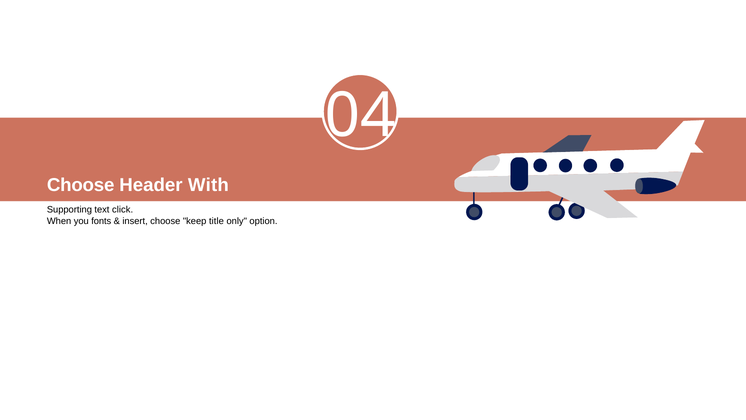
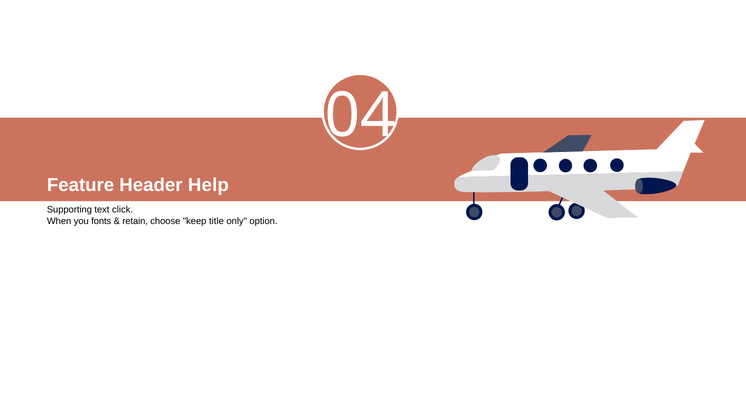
Choose: Choose -> Feature (81, 185)
With: With -> Help (208, 185)
insert: insert -> retain (135, 221)
